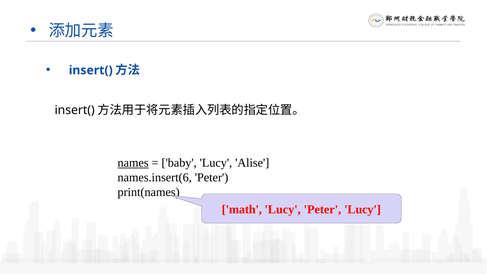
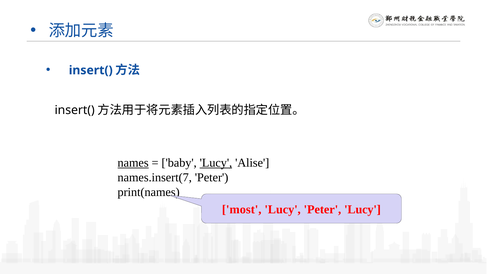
Lucy underline: none -> present (216, 163)
names.insert(6: names.insert(6 -> names.insert(7 (155, 177)
math: math -> most (242, 209)
